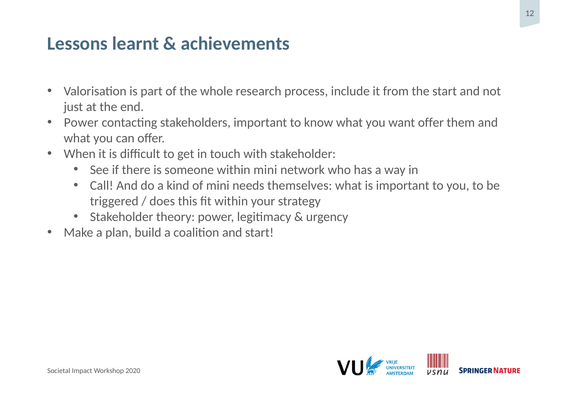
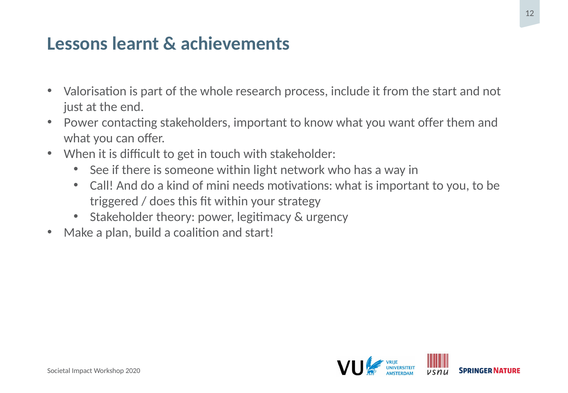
within mini: mini -> light (265, 170)
themselves: themselves -> motivations (300, 186)
